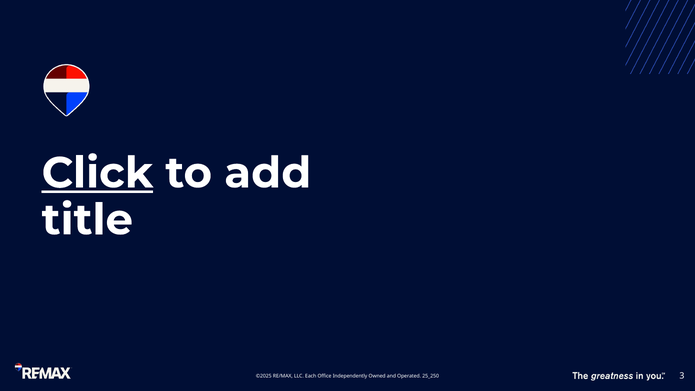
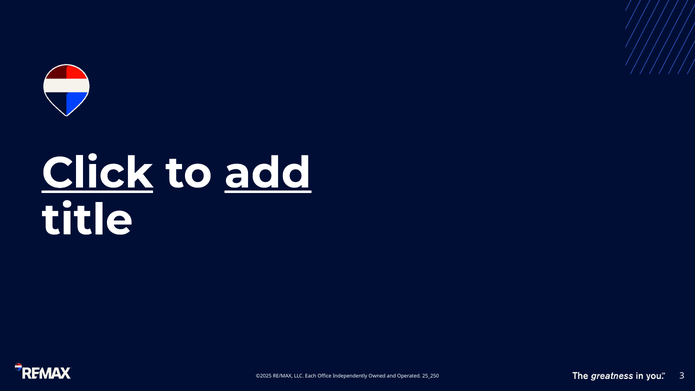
add underline: none -> present (268, 173)
